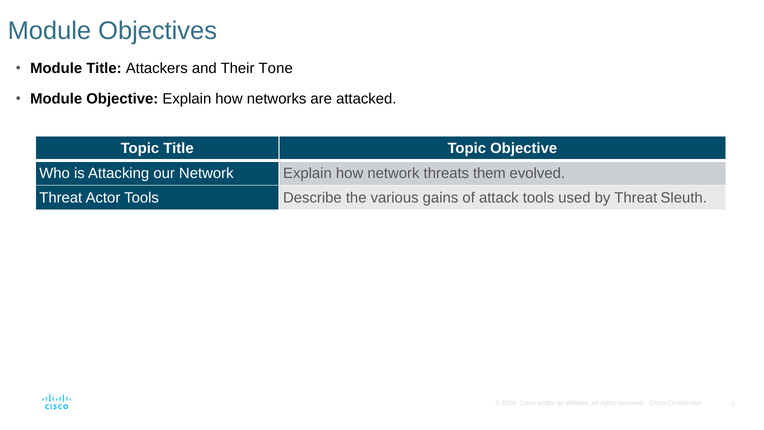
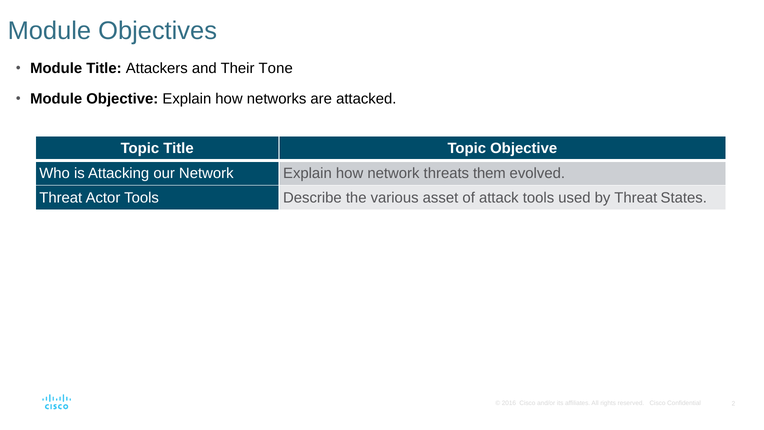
gains: gains -> asset (441, 198)
Sleuth: Sleuth -> States (684, 198)
